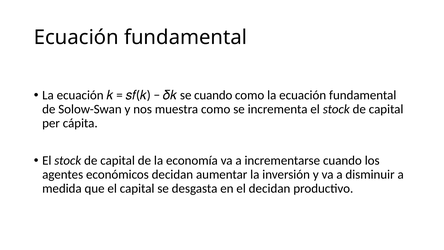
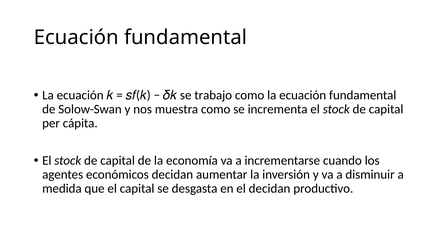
se cuando: cuando -> trabajo (213, 95)
